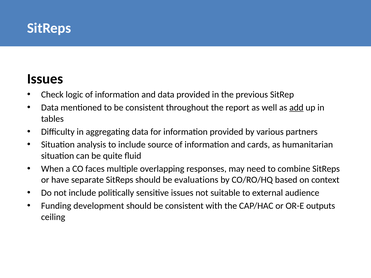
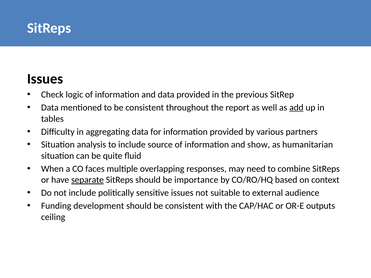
cards: cards -> show (259, 145)
separate underline: none -> present (88, 180)
evaluations: evaluations -> importance (196, 180)
